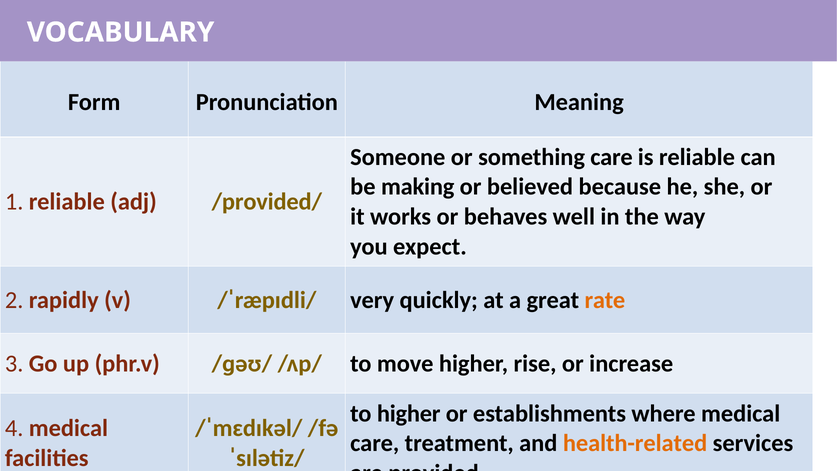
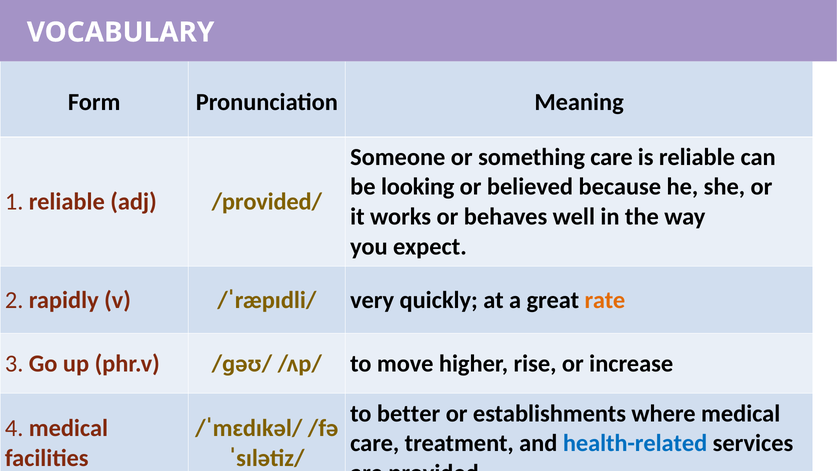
making: making -> looking (418, 187)
to higher: higher -> better (409, 413)
health-related colour: orange -> blue (635, 443)
